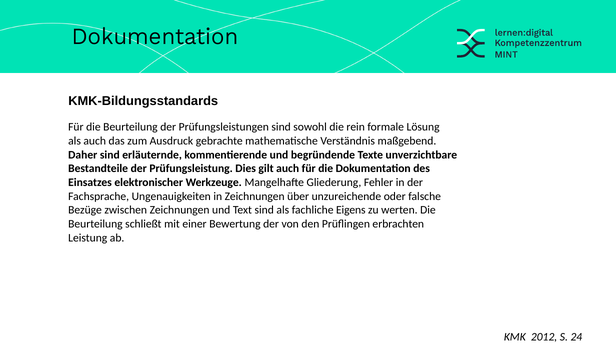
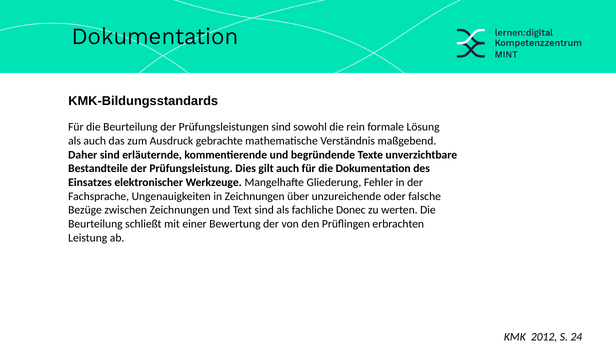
Eigens: Eigens -> Donec (351, 210)
